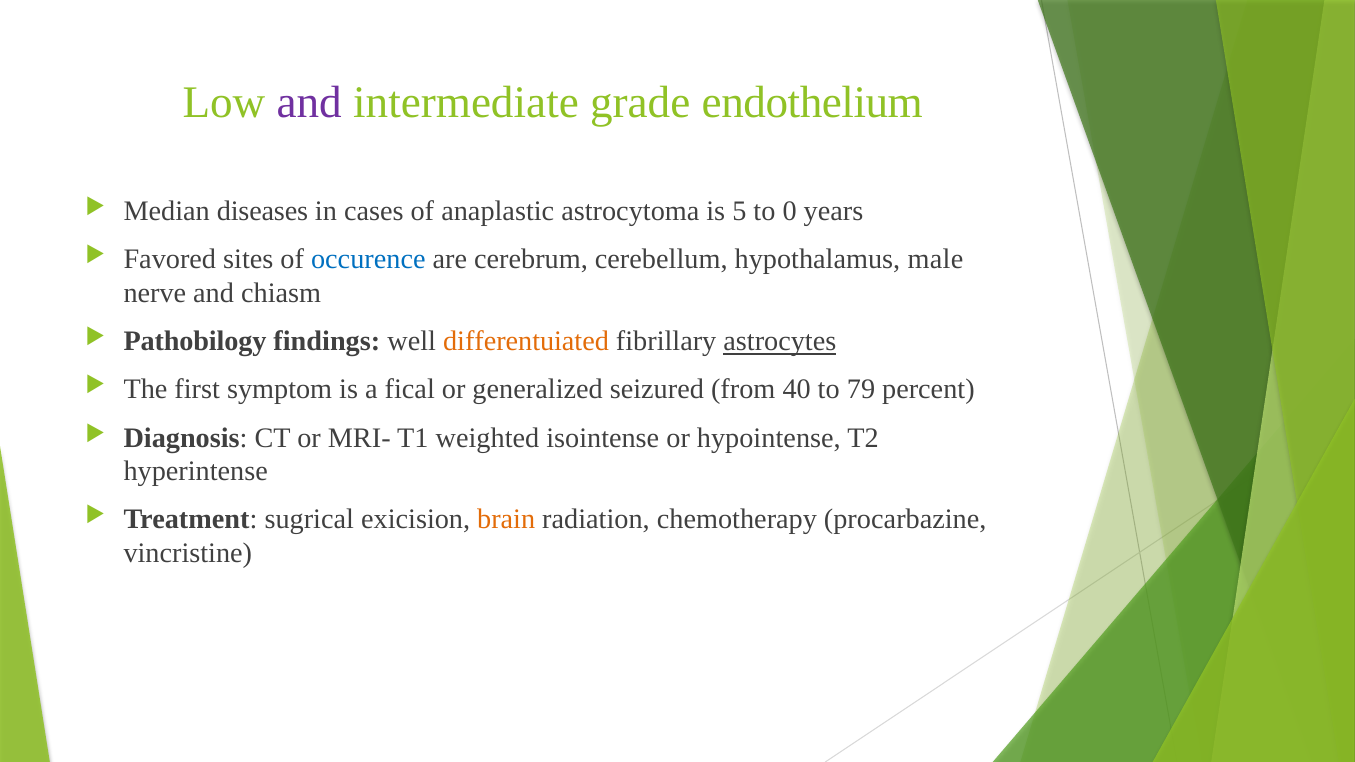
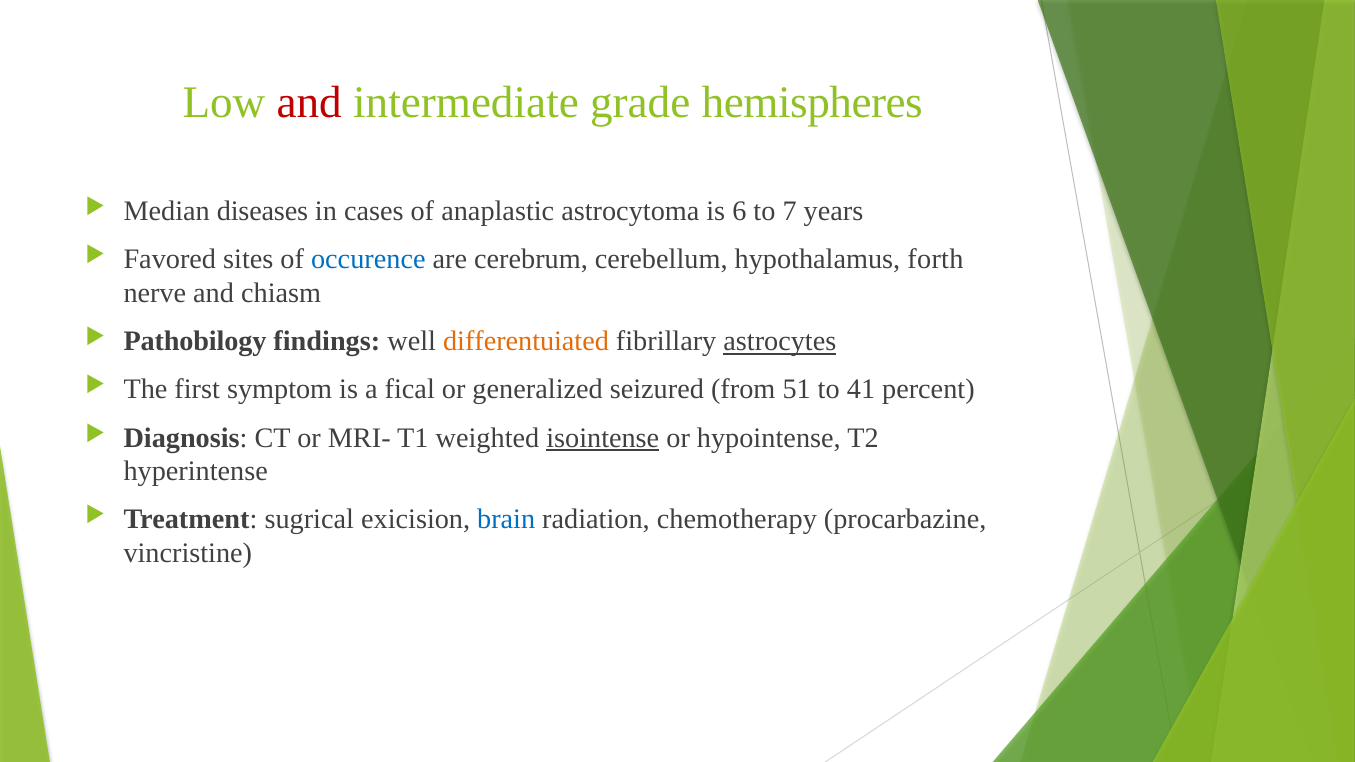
and colour: purple -> red (309, 103)
endothelium: endothelium -> hemispheres (812, 103)
5: 5 -> 6 (739, 212)
0: 0 -> 7 (790, 212)
male: male -> forth (935, 260)
40: 40 -> 51 (797, 390)
79: 79 -> 41 (861, 390)
isointense underline: none -> present (603, 438)
brain colour: orange -> blue (506, 520)
